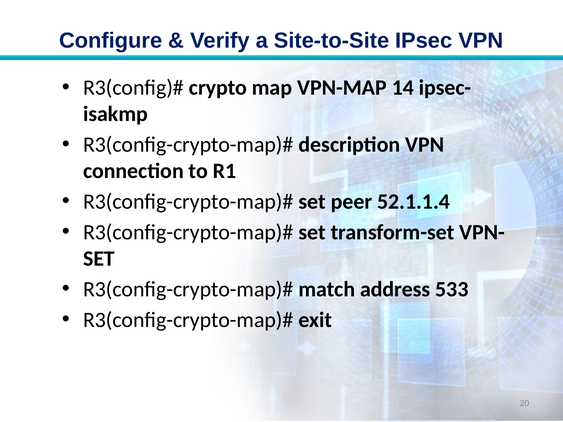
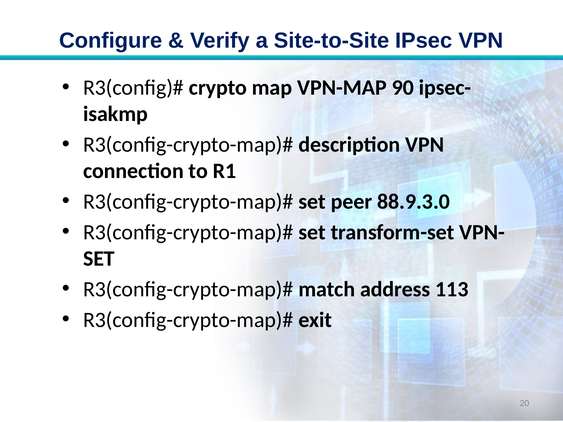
14: 14 -> 90 (403, 88)
52.1.1.4: 52.1.1.4 -> 88.9.3.0 (414, 202)
533: 533 -> 113 (452, 289)
